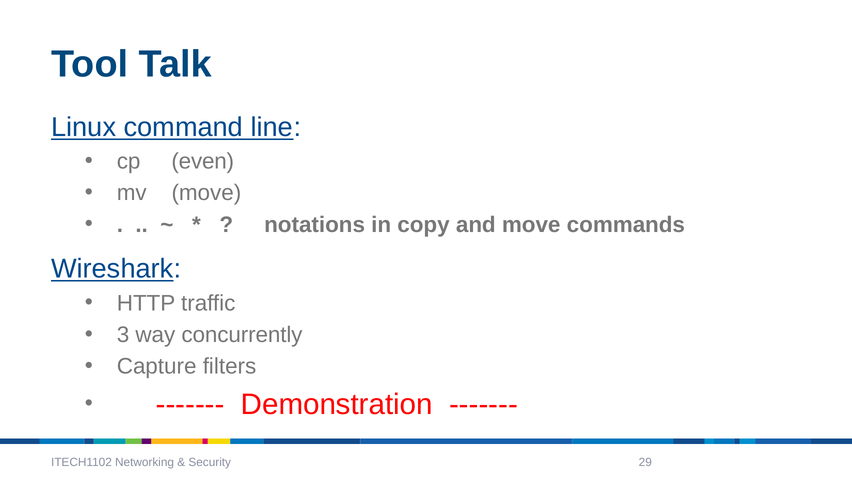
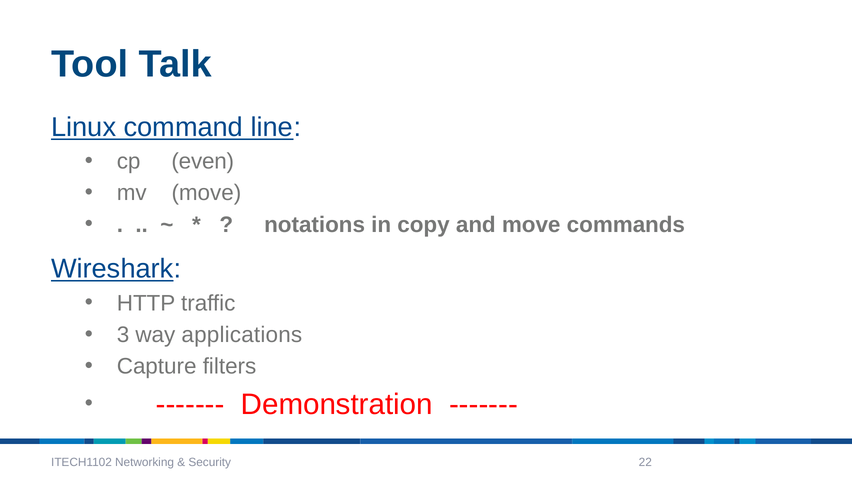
concurrently: concurrently -> applications (242, 335)
29: 29 -> 22 (645, 463)
